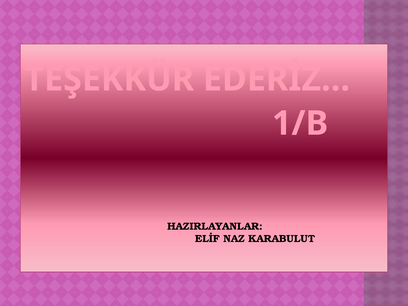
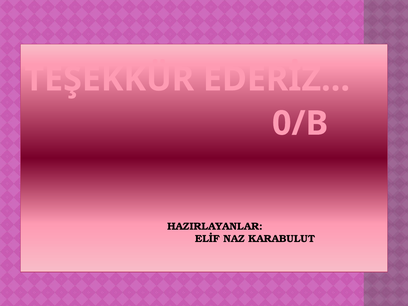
1/B: 1/B -> 0/B (300, 123)
